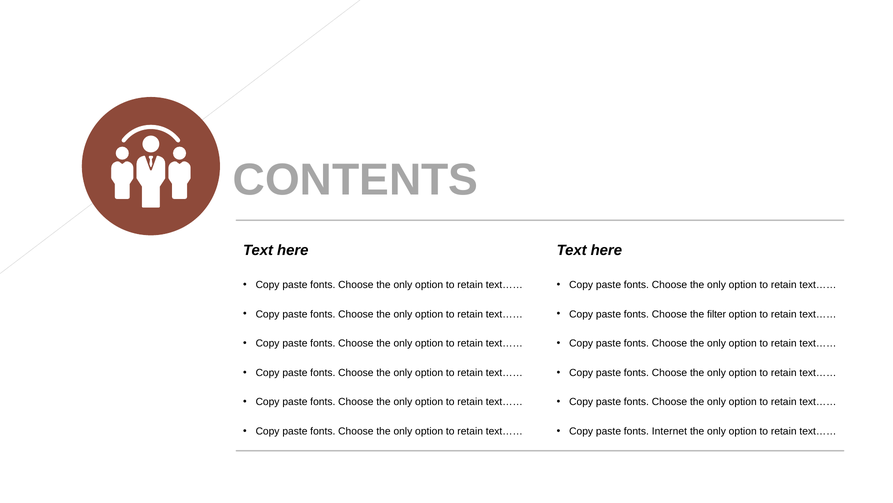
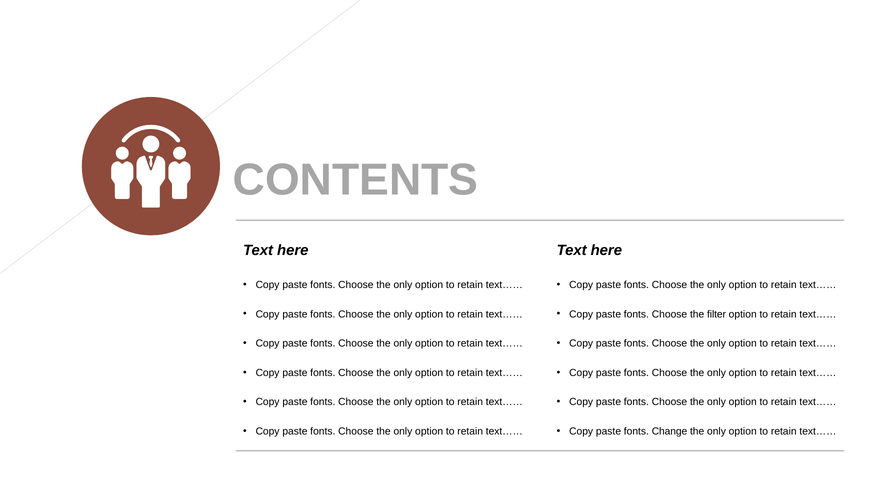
Internet: Internet -> Change (670, 431)
